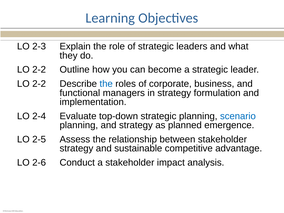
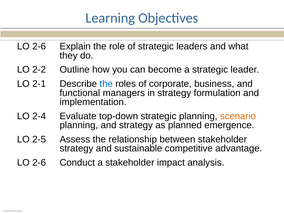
2-3: 2-3 -> 2-6 (39, 46)
2-2: 2-2 -> 2-1 (39, 84)
scenario colour: blue -> orange (238, 116)
